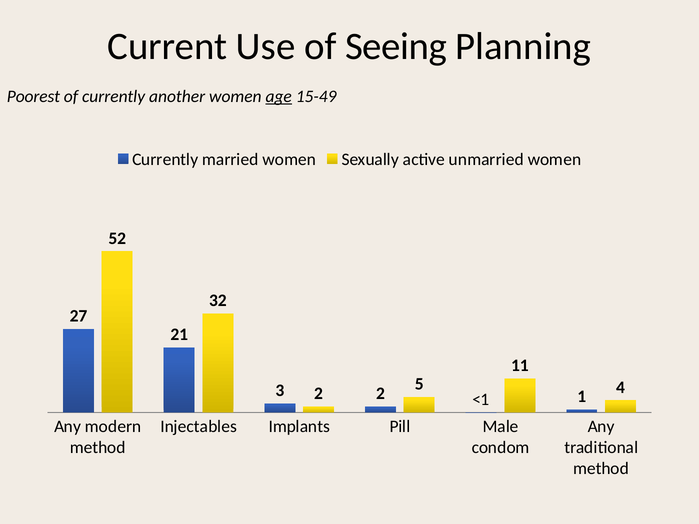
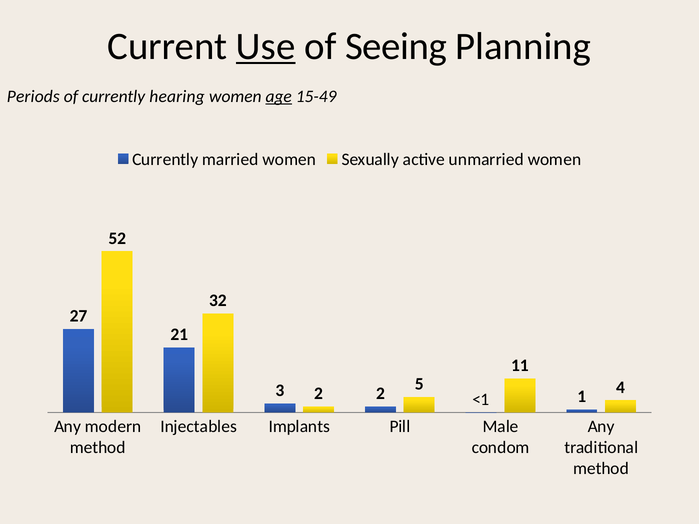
Use underline: none -> present (266, 46)
Poorest: Poorest -> Periods (33, 97)
another: another -> hearing (177, 97)
